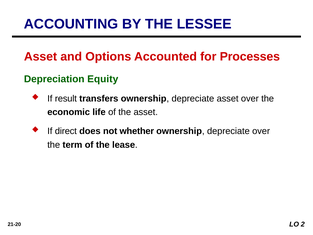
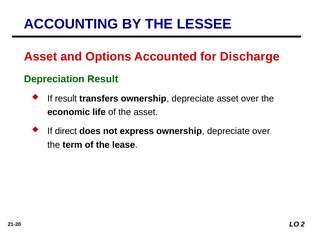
Processes: Processes -> Discharge (250, 57)
Depreciation Equity: Equity -> Result (103, 79)
whether: whether -> express (137, 131)
